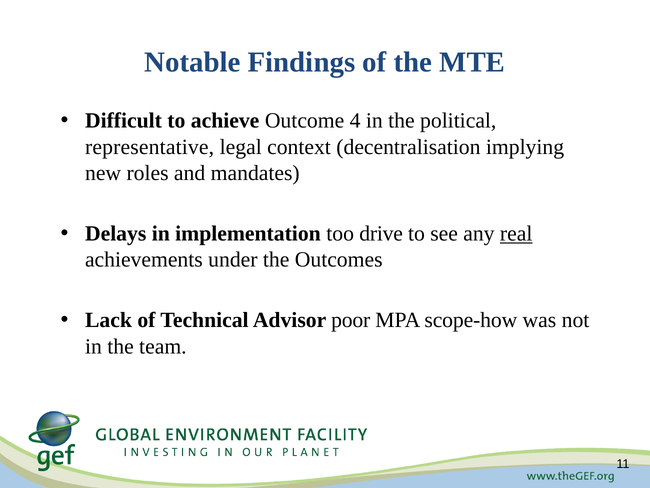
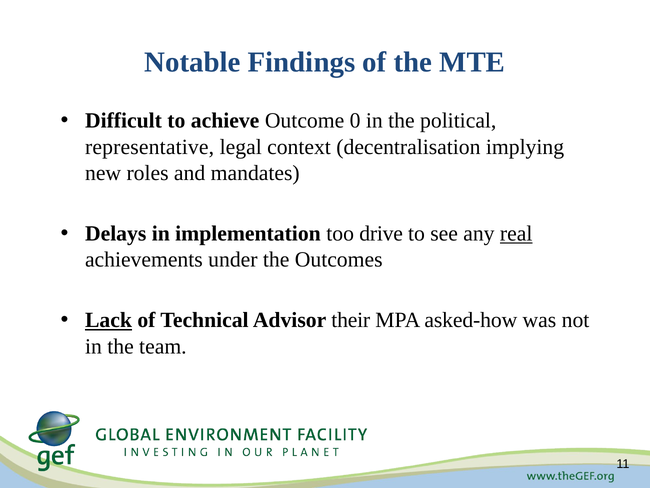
4: 4 -> 0 (355, 121)
Lack underline: none -> present (109, 320)
poor: poor -> their (351, 320)
scope-how: scope-how -> asked-how (471, 320)
